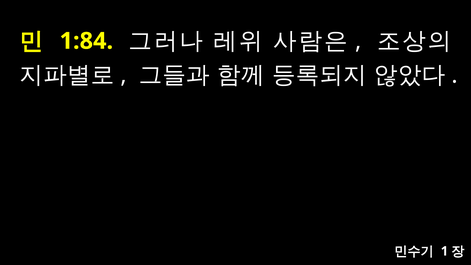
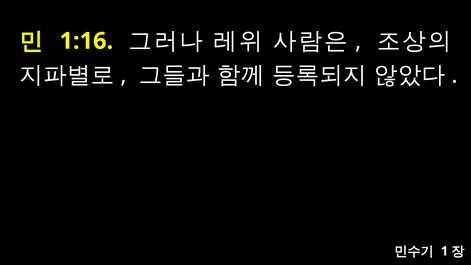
1:84: 1:84 -> 1:16 (86, 41)
